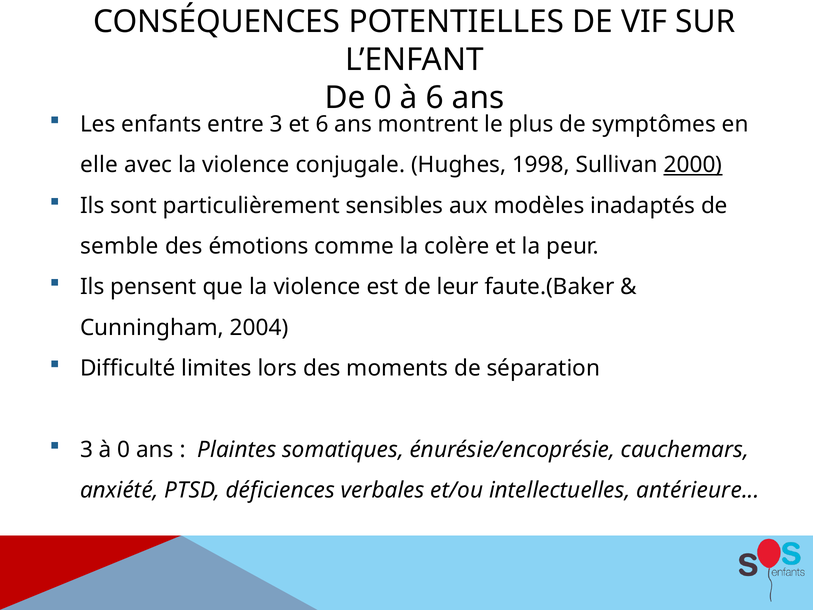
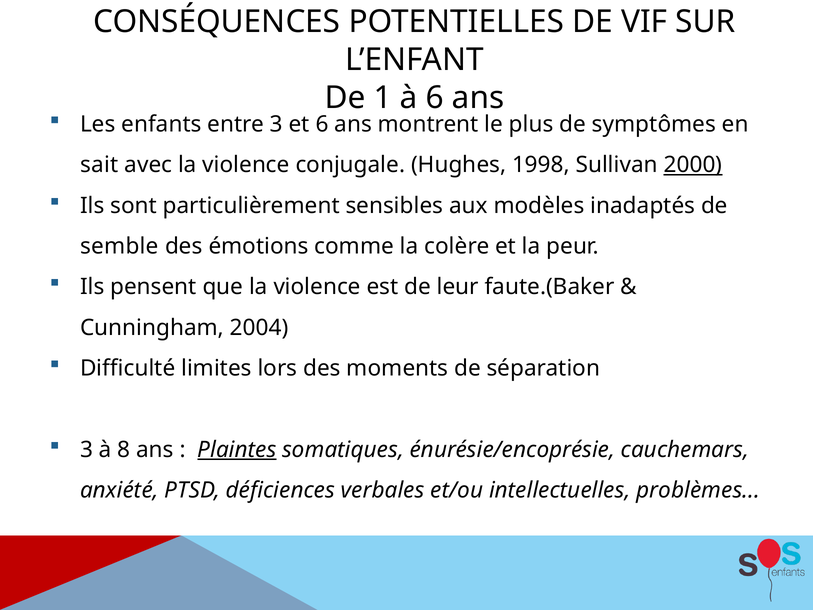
De 0: 0 -> 1 (383, 98)
elle: elle -> sait (99, 165)
à 0: 0 -> 8 (124, 450)
Plaintes underline: none -> present (237, 450)
antérieure: antérieure -> problèmes (698, 490)
